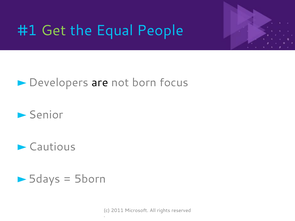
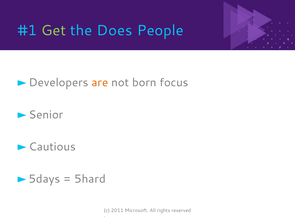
Equal: Equal -> Does (115, 30)
are colour: black -> orange (100, 83)
5born: 5born -> 5hard (90, 179)
